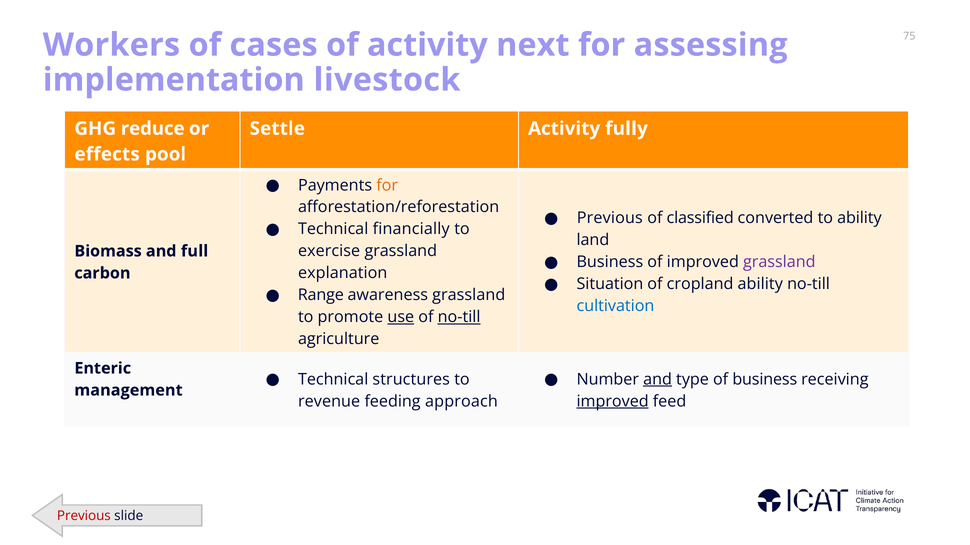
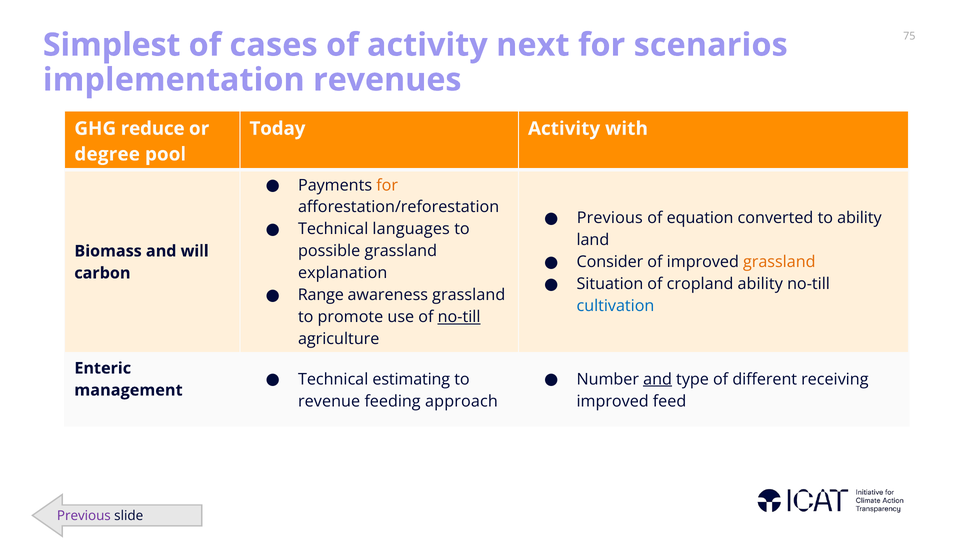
Workers: Workers -> Simplest (112, 45)
assessing: assessing -> scenarios (711, 45)
livestock: livestock -> revenues (387, 80)
Settle: Settle -> Today (277, 129)
fully: fully -> with (627, 129)
effects: effects -> degree (107, 154)
classified: classified -> equation (700, 218)
financially: financially -> languages (411, 229)
full: full -> will (195, 251)
exercise: exercise -> possible (329, 251)
Business: Business -> Consider (610, 262)
grassland colour: purple -> orange (779, 262)
use underline: present -> none (401, 317)
structures: structures -> estimating (411, 380)
of business: business -> different (765, 380)
improved underline: present -> none (613, 402)
Previous colour: red -> purple (84, 516)
